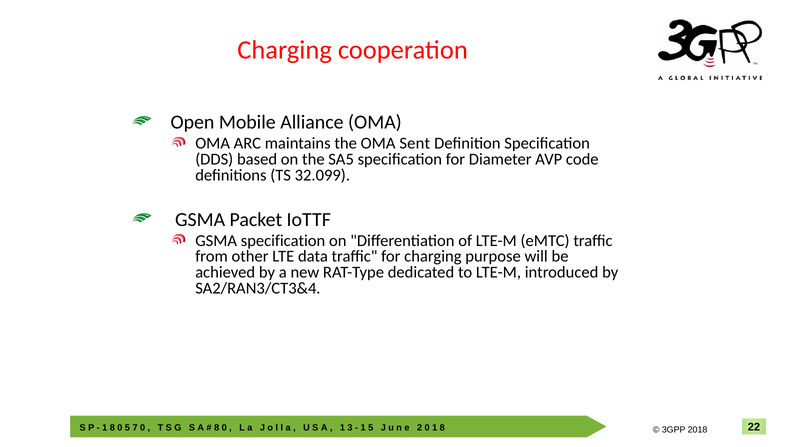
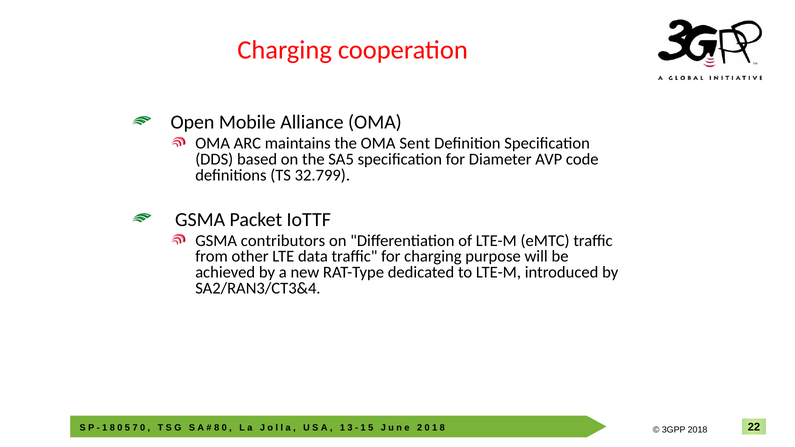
32.099: 32.099 -> 32.799 (322, 175)
GSMA specification: specification -> contributors (283, 241)
